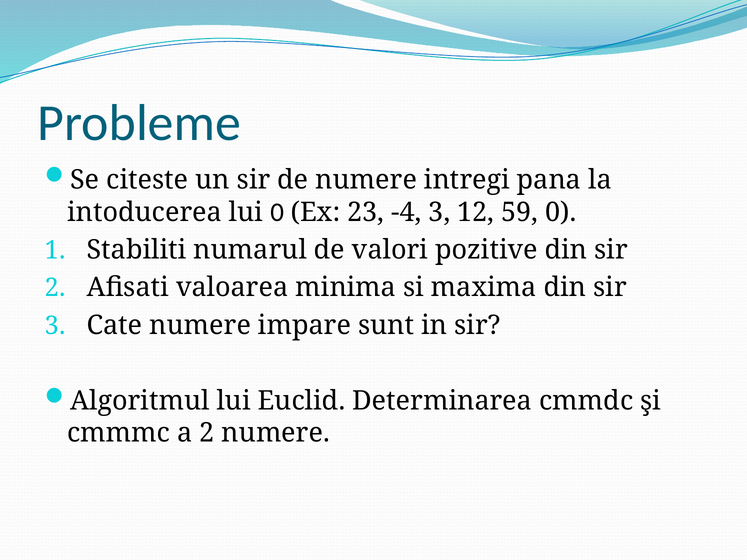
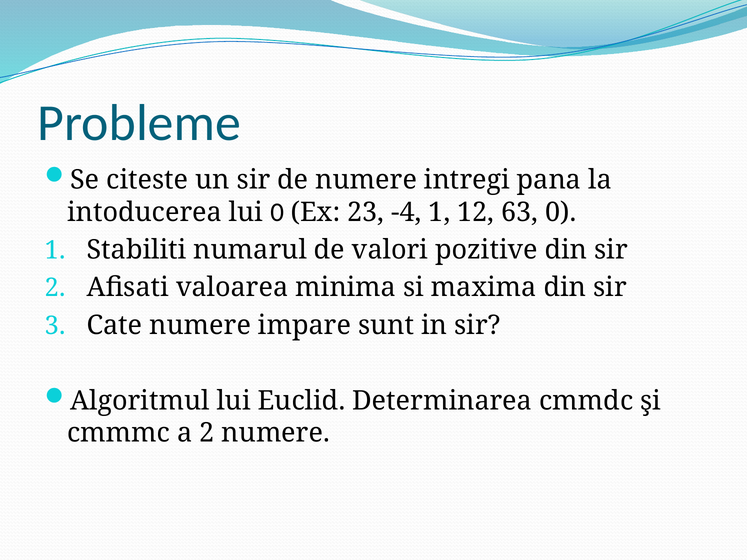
-4 3: 3 -> 1 (439, 212)
59: 59 -> 63 (520, 212)
